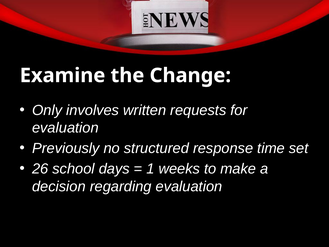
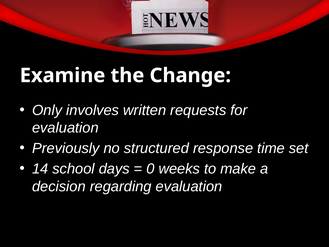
26: 26 -> 14 (40, 169)
1: 1 -> 0 (150, 169)
